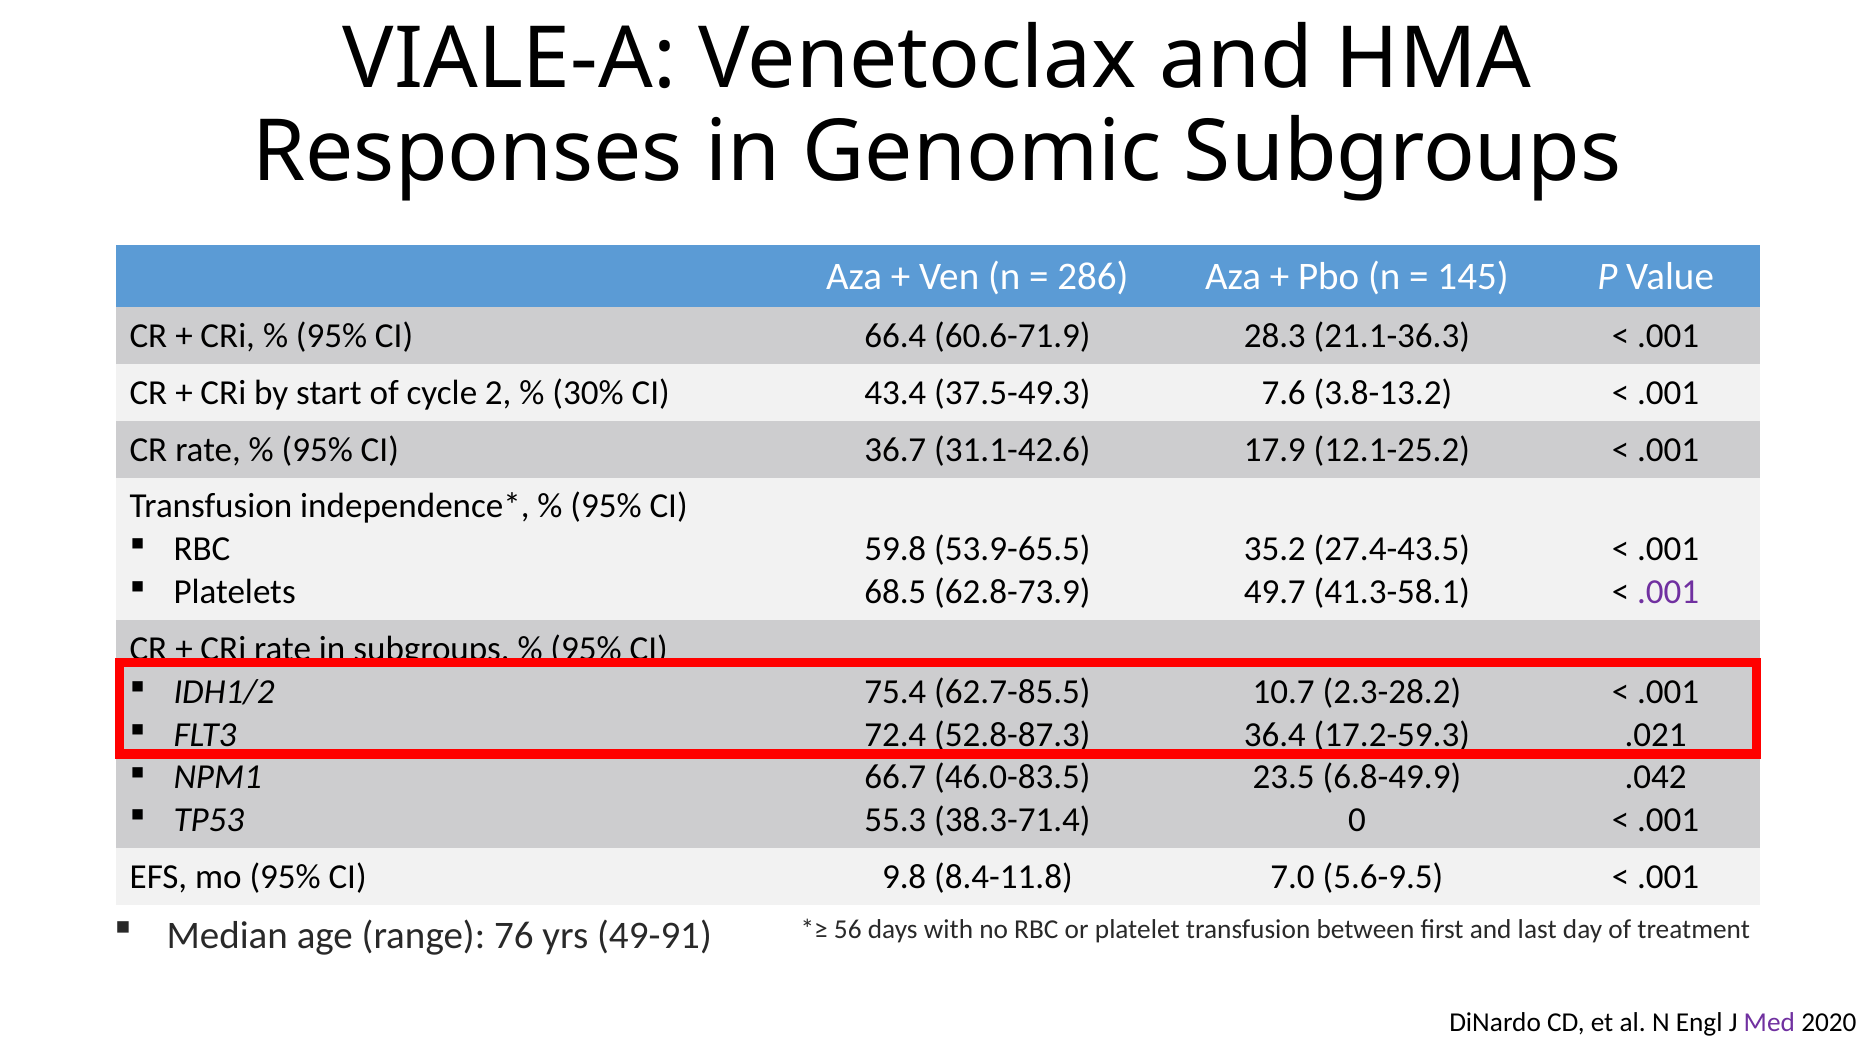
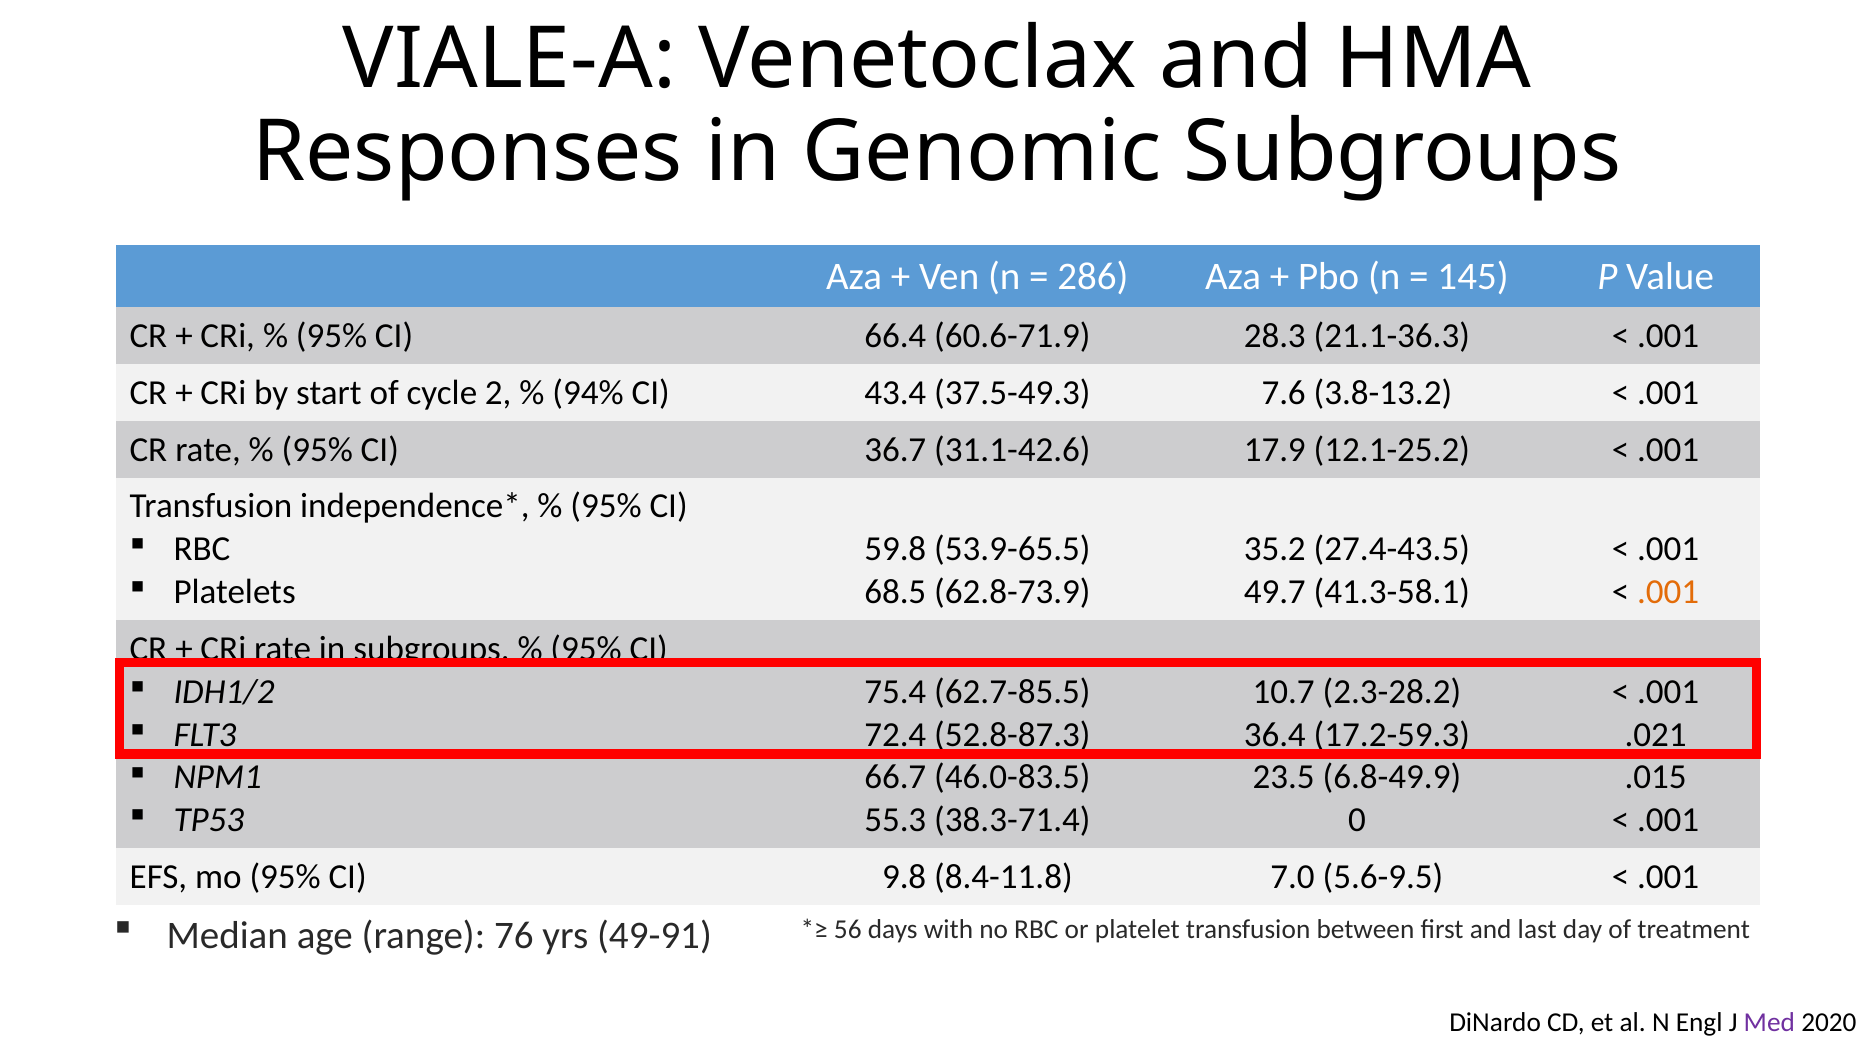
30%: 30% -> 94% (588, 393)
.001 colour: purple -> orange (1668, 592)
.042: .042 -> .015 (1656, 778)
